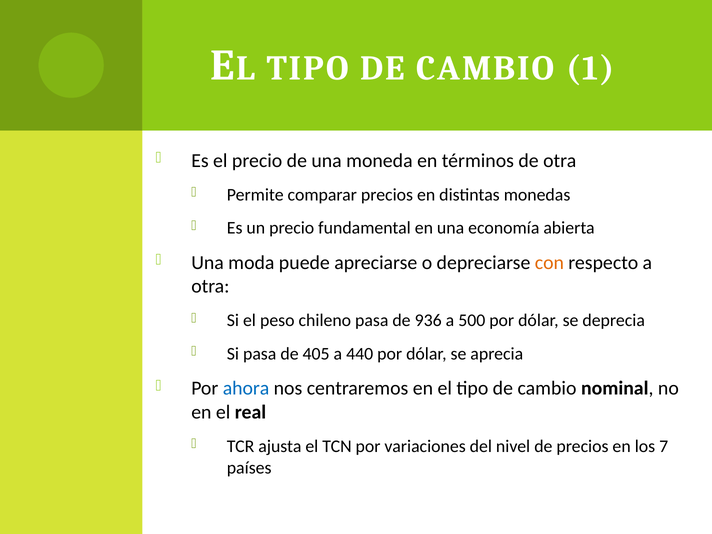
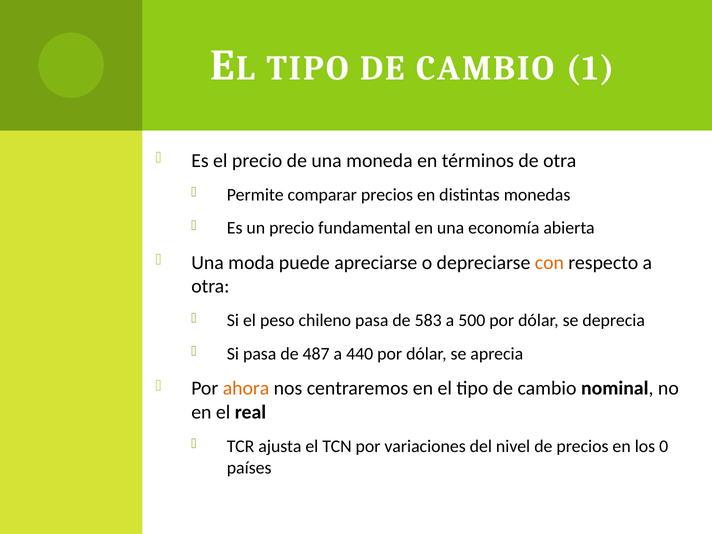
936: 936 -> 583 (428, 321)
405: 405 -> 487 (316, 354)
ahora colour: blue -> orange (246, 388)
7: 7 -> 0 (664, 446)
